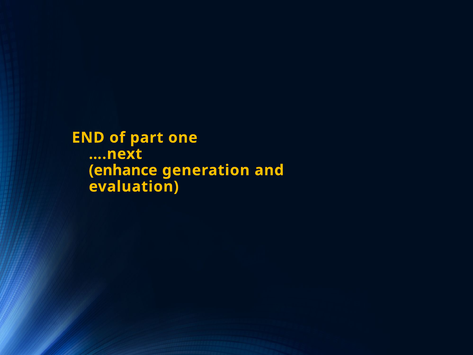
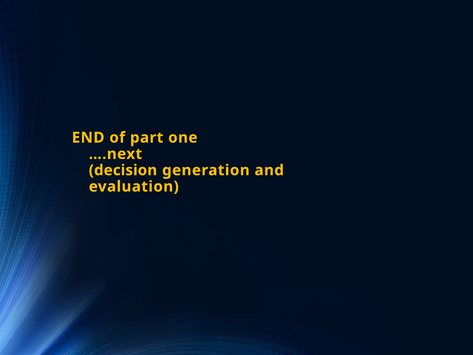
enhance: enhance -> decision (123, 170)
